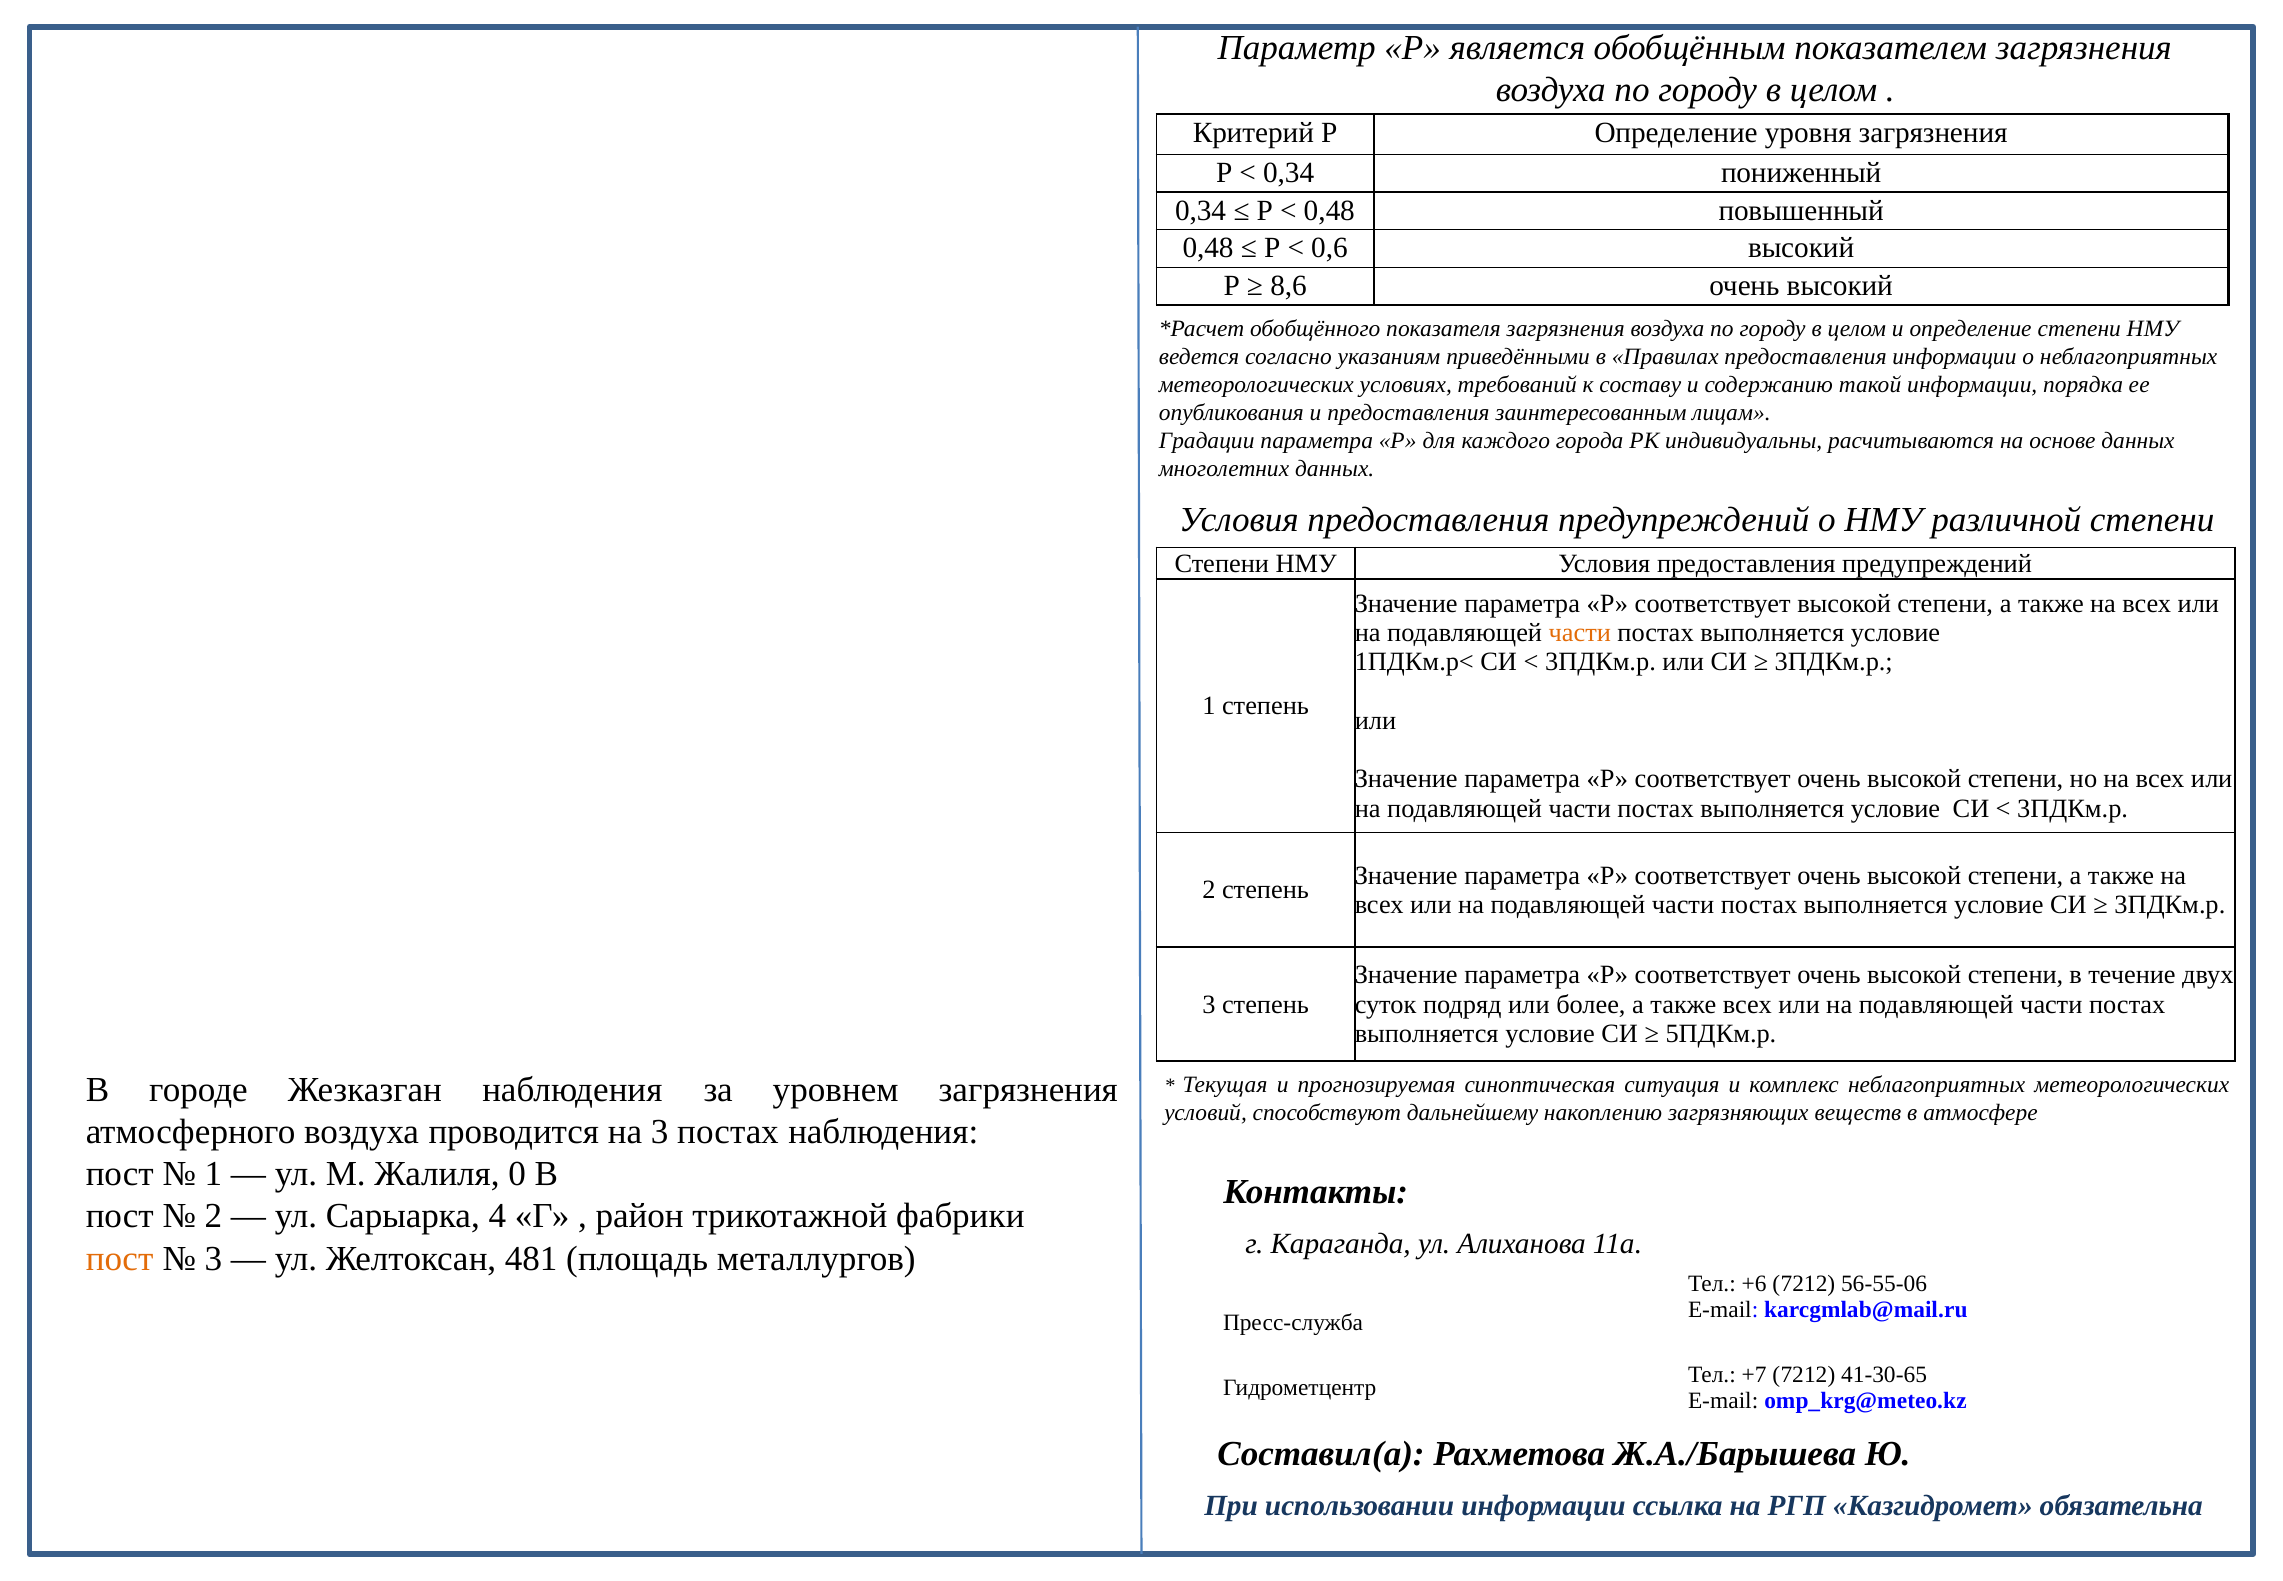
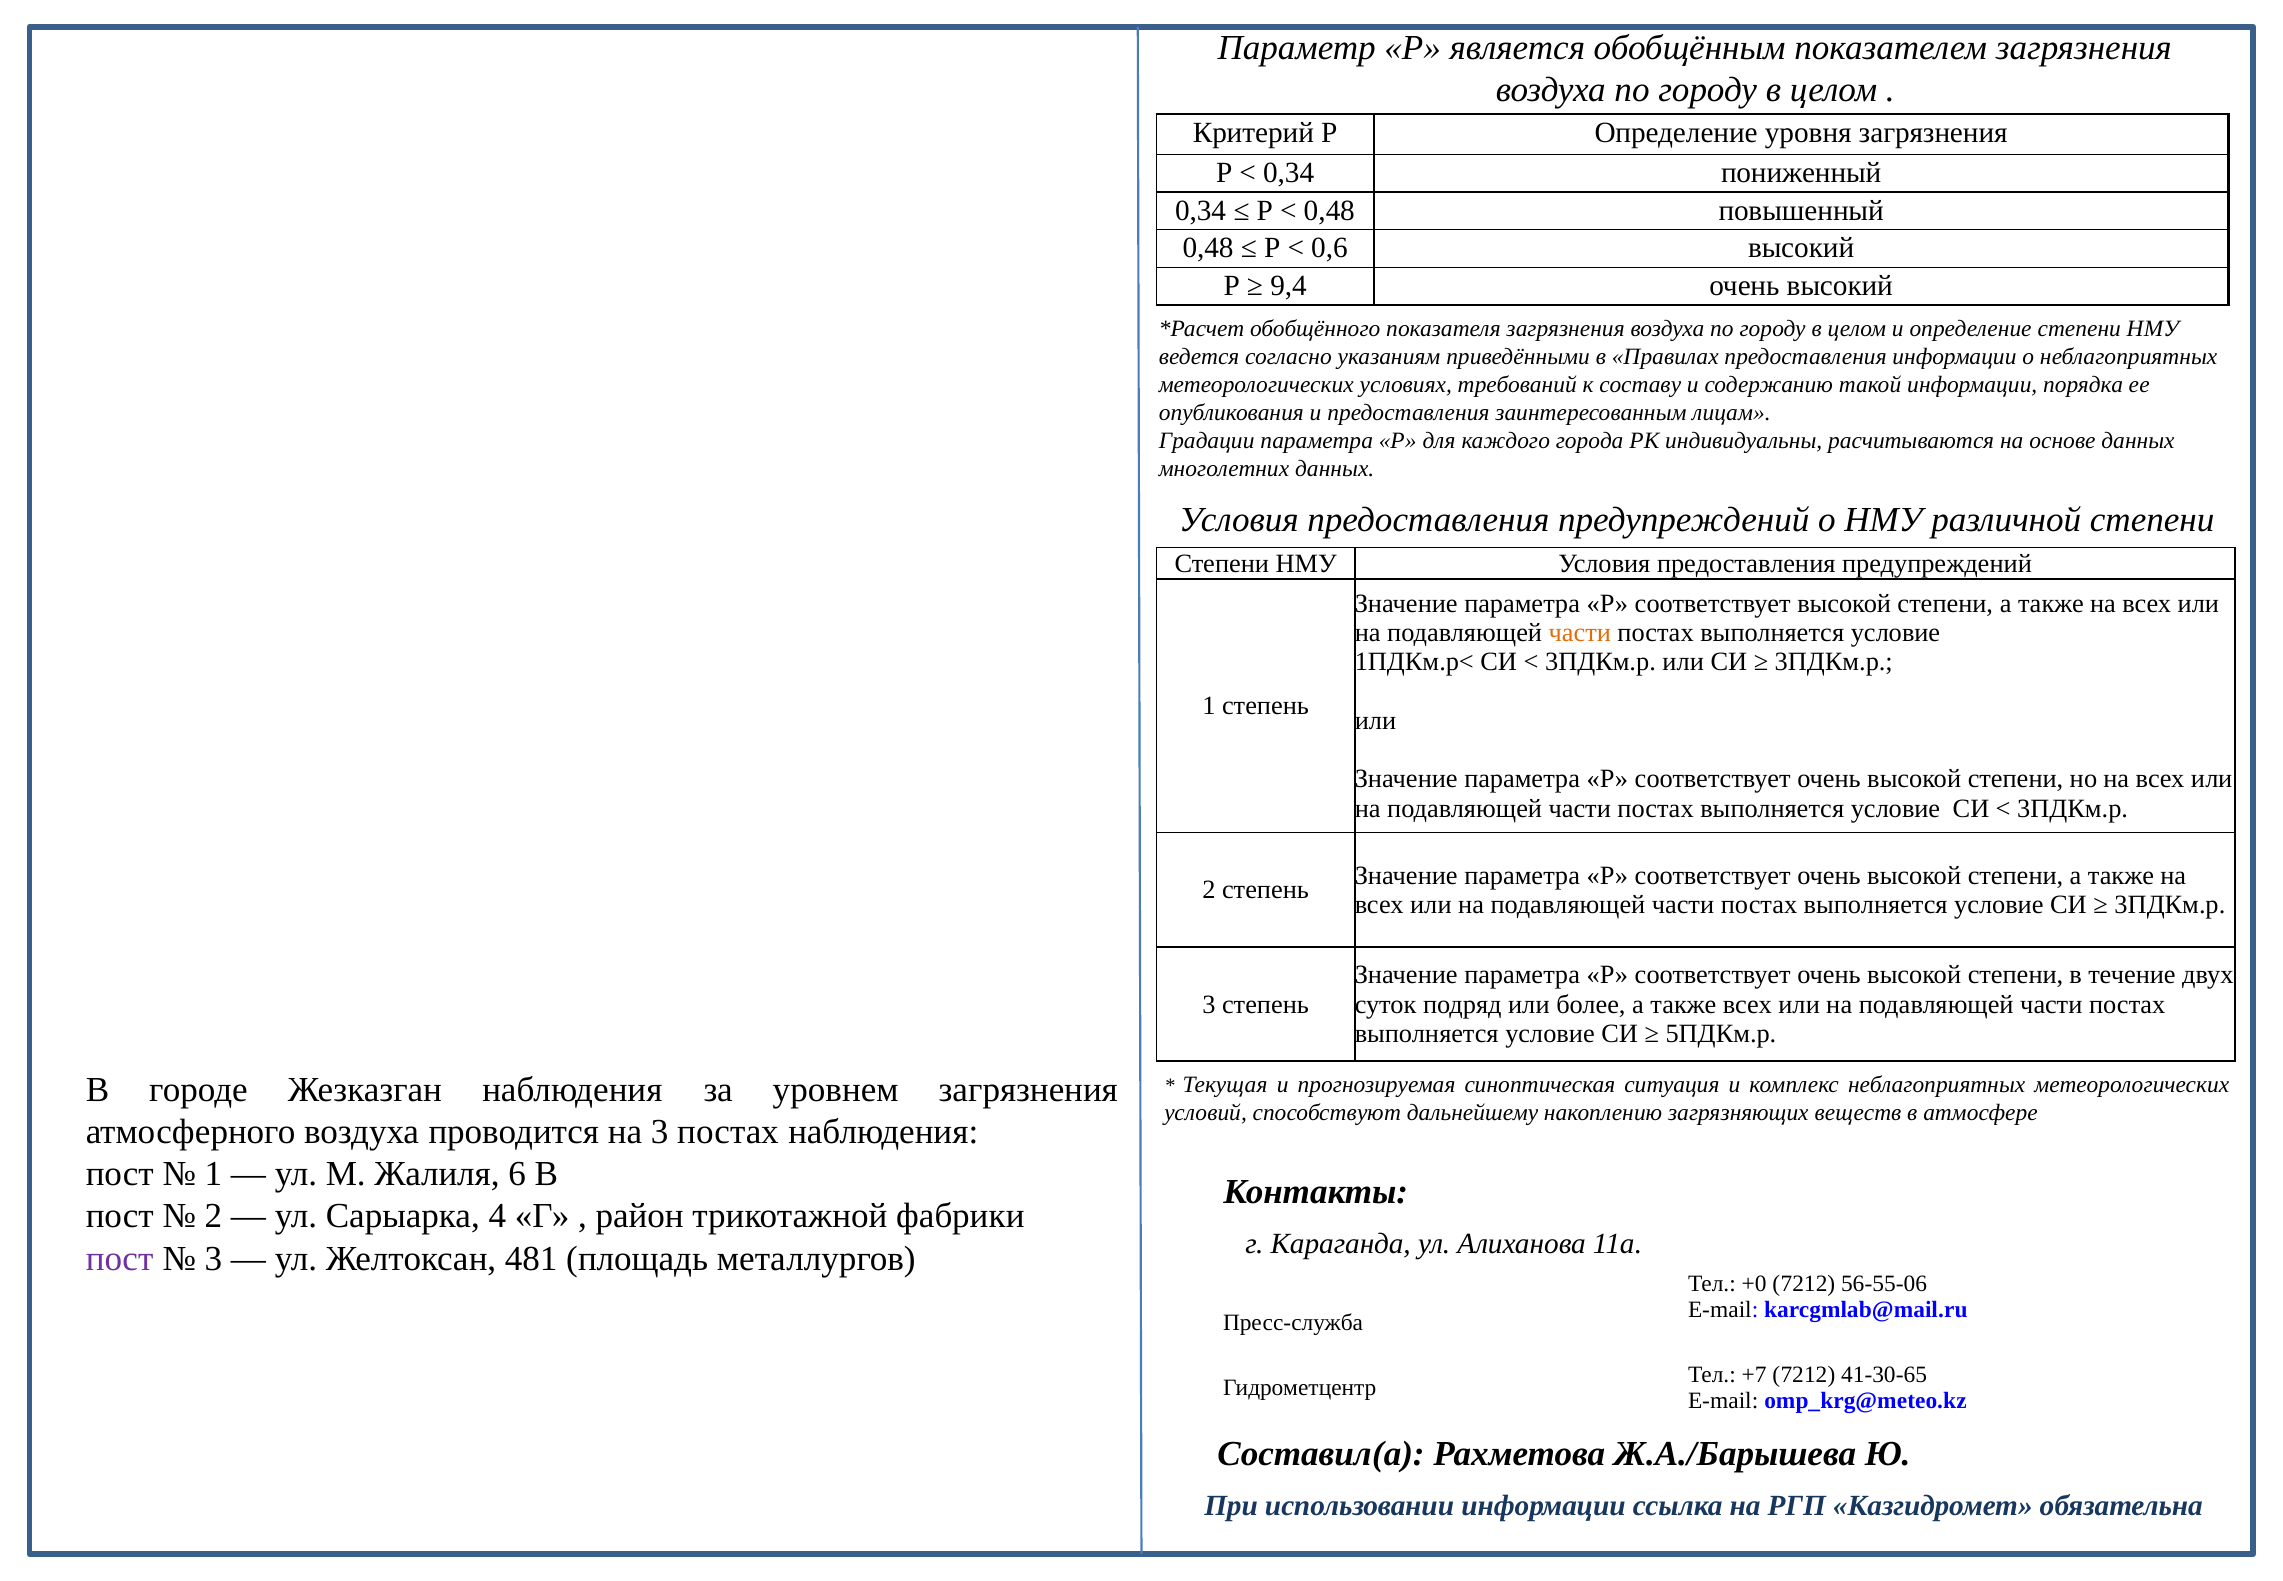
8,6: 8,6 -> 9,4 (1289, 286)
0: 0 -> 6 (517, 1174)
пост colour: orange -> purple (120, 1258)
+6: +6 -> +0 (1754, 1283)
